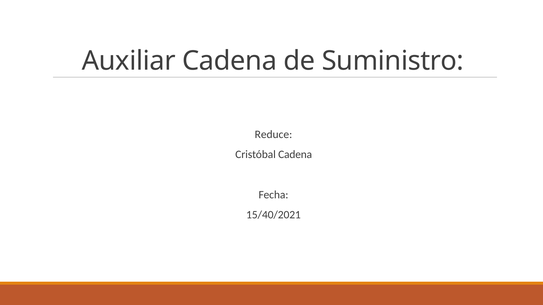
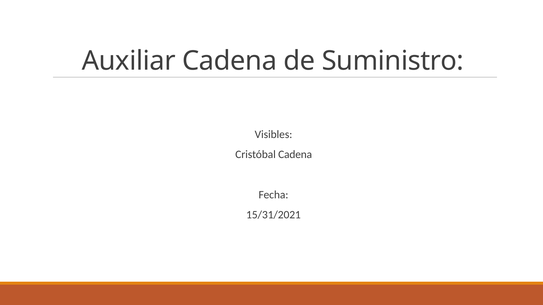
Reduce: Reduce -> Visibles (274, 135)
15/40/2021: 15/40/2021 -> 15/31/2021 (273, 215)
